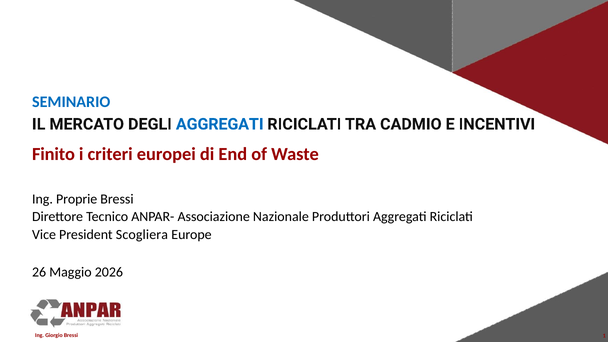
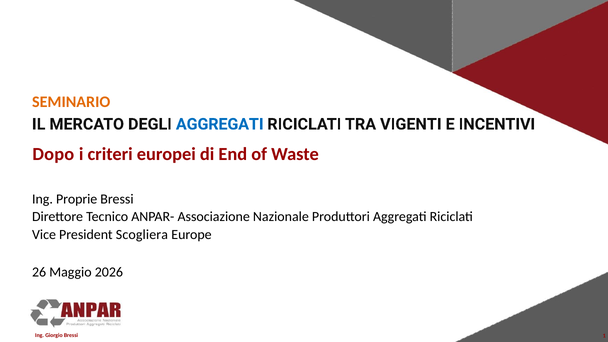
SEMINARIO colour: blue -> orange (71, 102)
CADMIO: CADMIO -> VIGENTI (411, 124)
Finito: Finito -> Dopo (53, 154)
